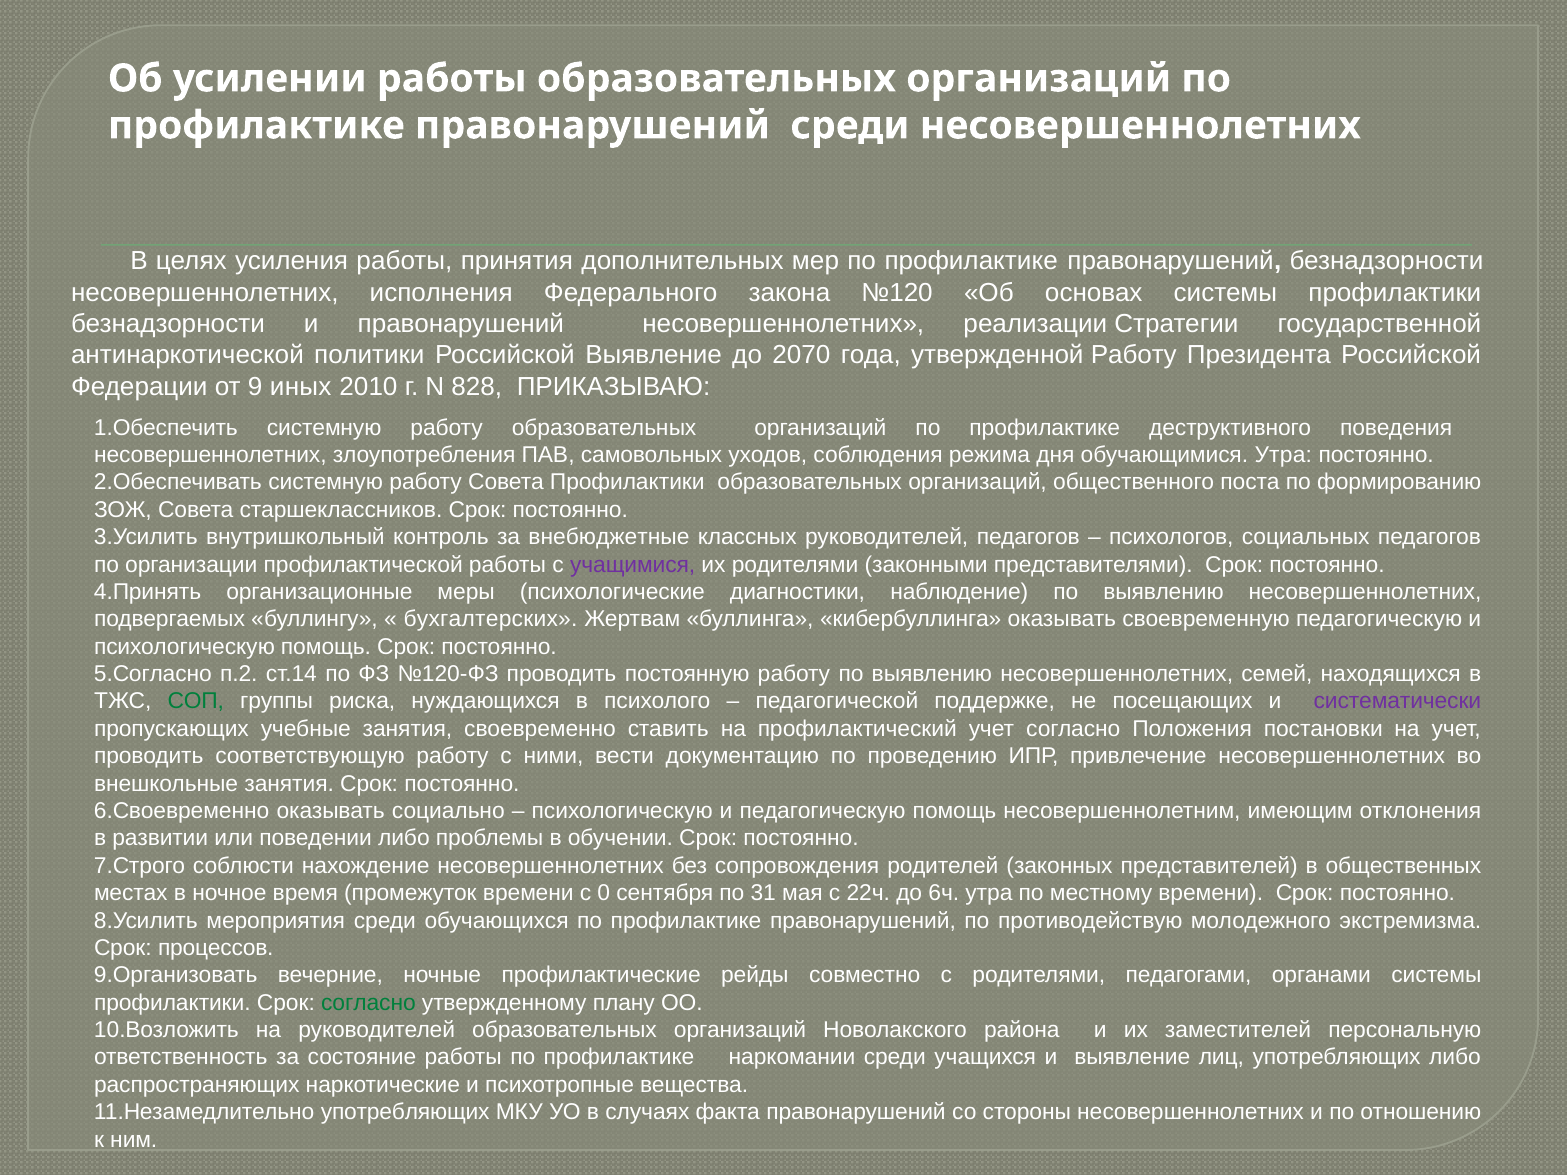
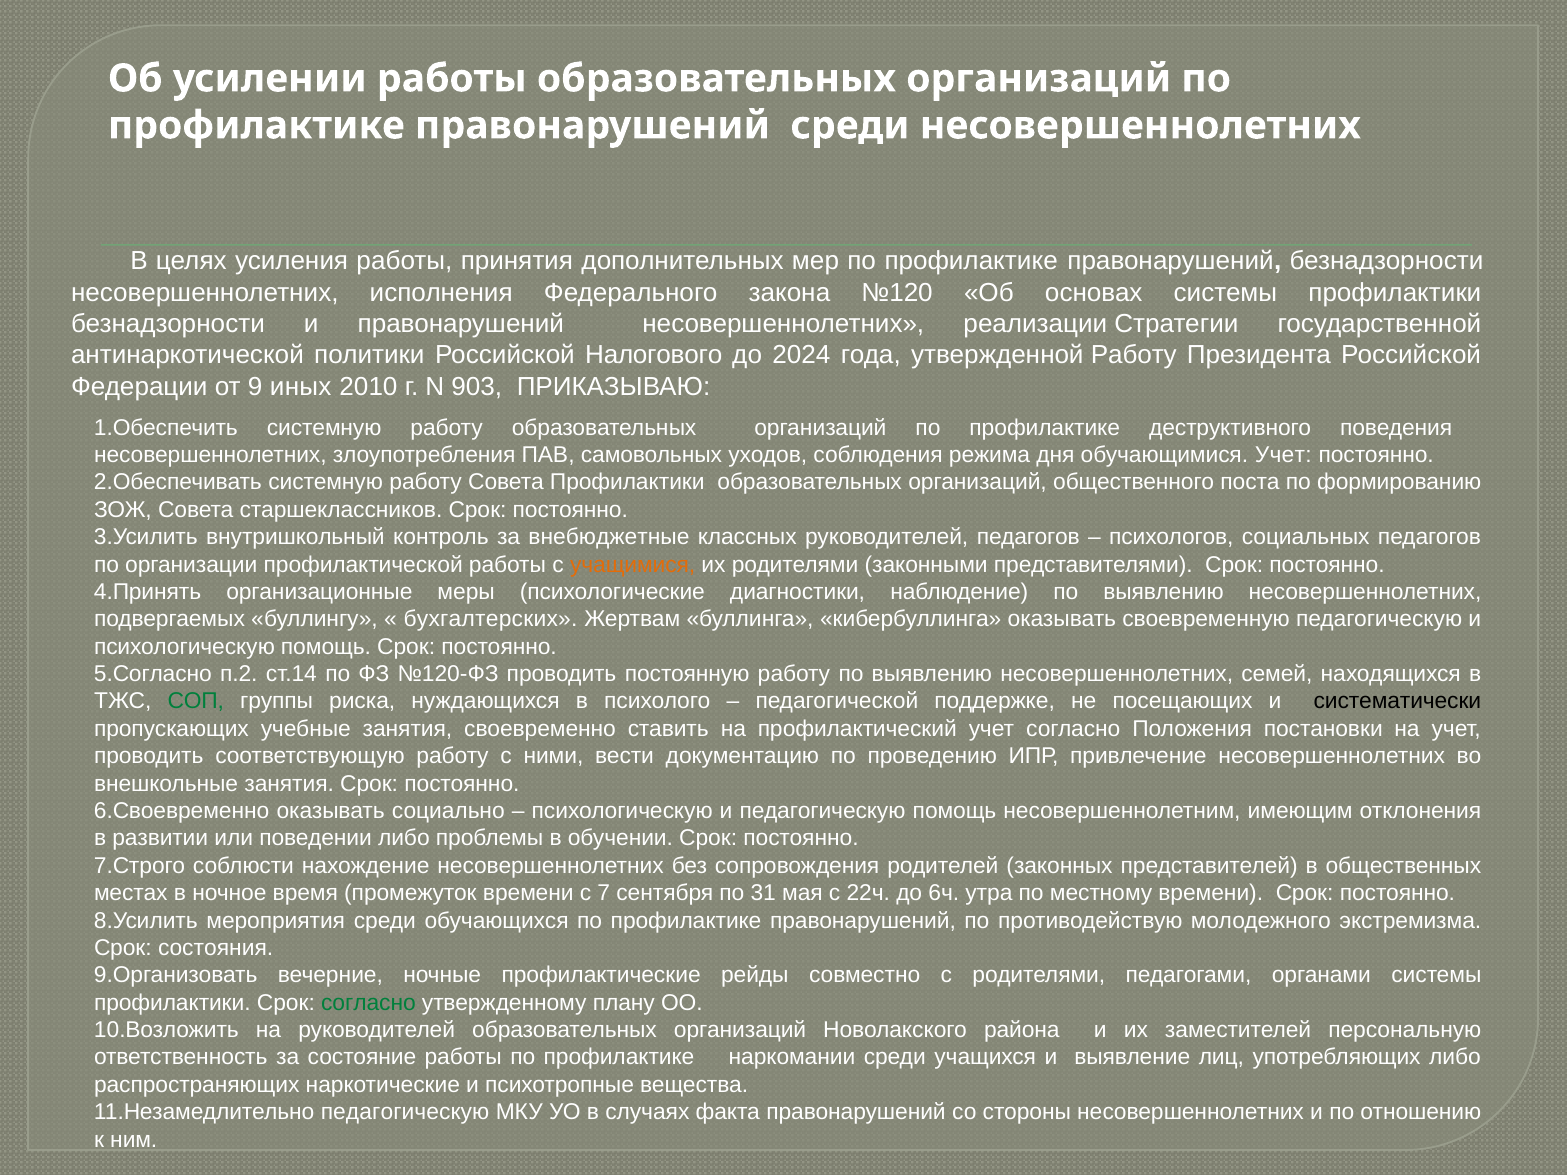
Российской Выявление: Выявление -> Налогового (654, 355)
2070: 2070 -> 2024 (801, 355)
828: 828 -> 903 (477, 387)
обучающимися Утра: Утра -> Учет (1283, 455)
учащимися colour: purple -> orange (633, 565)
систематически colour: purple -> black (1397, 702)
0: 0 -> 7 (604, 893)
процессов: процессов -> состояния (216, 948)
употребляющих: употребляющих -> педагогическую (405, 1112)
